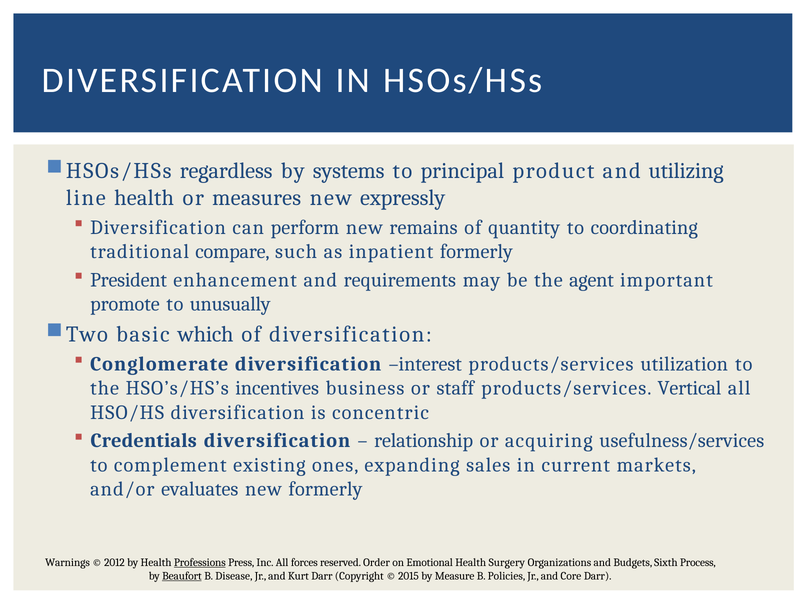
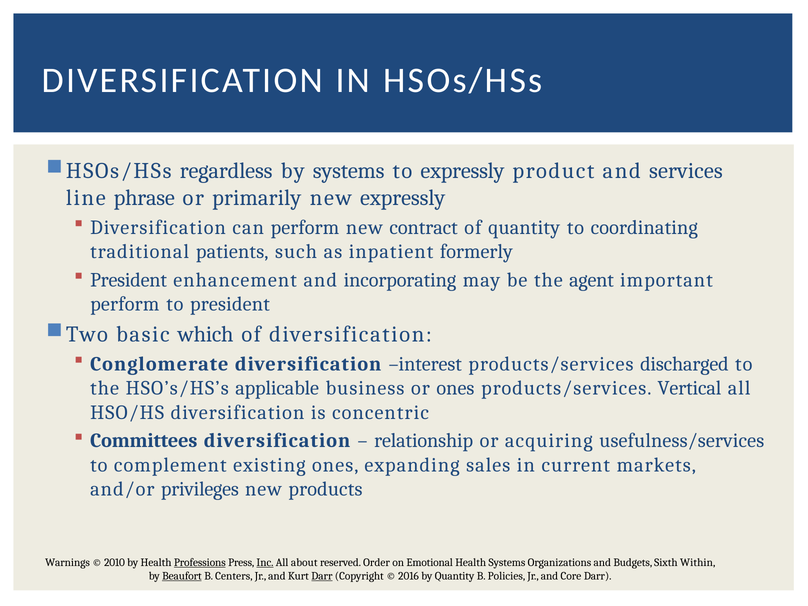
to principal: principal -> expressly (462, 171)
utilizing: utilizing -> services (686, 171)
line health: health -> phrase (144, 198)
measures: measures -> primarily (257, 198)
remains: remains -> contract (424, 227)
compare: compare -> patients (232, 252)
requirements: requirements -> incorporating (400, 280)
promote: promote -> perform (125, 304)
to unusually: unusually -> president (230, 304)
utilization: utilization -> discharged (684, 364)
incentives: incentives -> applicable (277, 388)
or staff: staff -> ones (455, 388)
Credentials: Credentials -> Committees (144, 441)
evaluates: evaluates -> privileges (200, 489)
new formerly: formerly -> products (325, 489)
2012: 2012 -> 2010 (114, 562)
Inc underline: none -> present (265, 562)
forces: forces -> about (304, 562)
Health Surgery: Surgery -> Systems (507, 562)
Process: Process -> Within (698, 562)
Disease: Disease -> Centers (234, 576)
Darr underline: none -> present (322, 576)
2015: 2015 -> 2016 (408, 576)
by Measure: Measure -> Quantity (455, 576)
